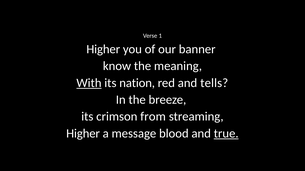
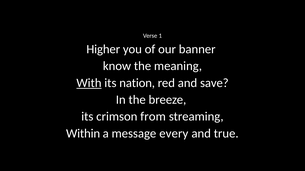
tells: tells -> save (214, 83)
Higher: Higher -> Within (83, 134)
blood: blood -> every (174, 134)
true underline: present -> none (226, 134)
